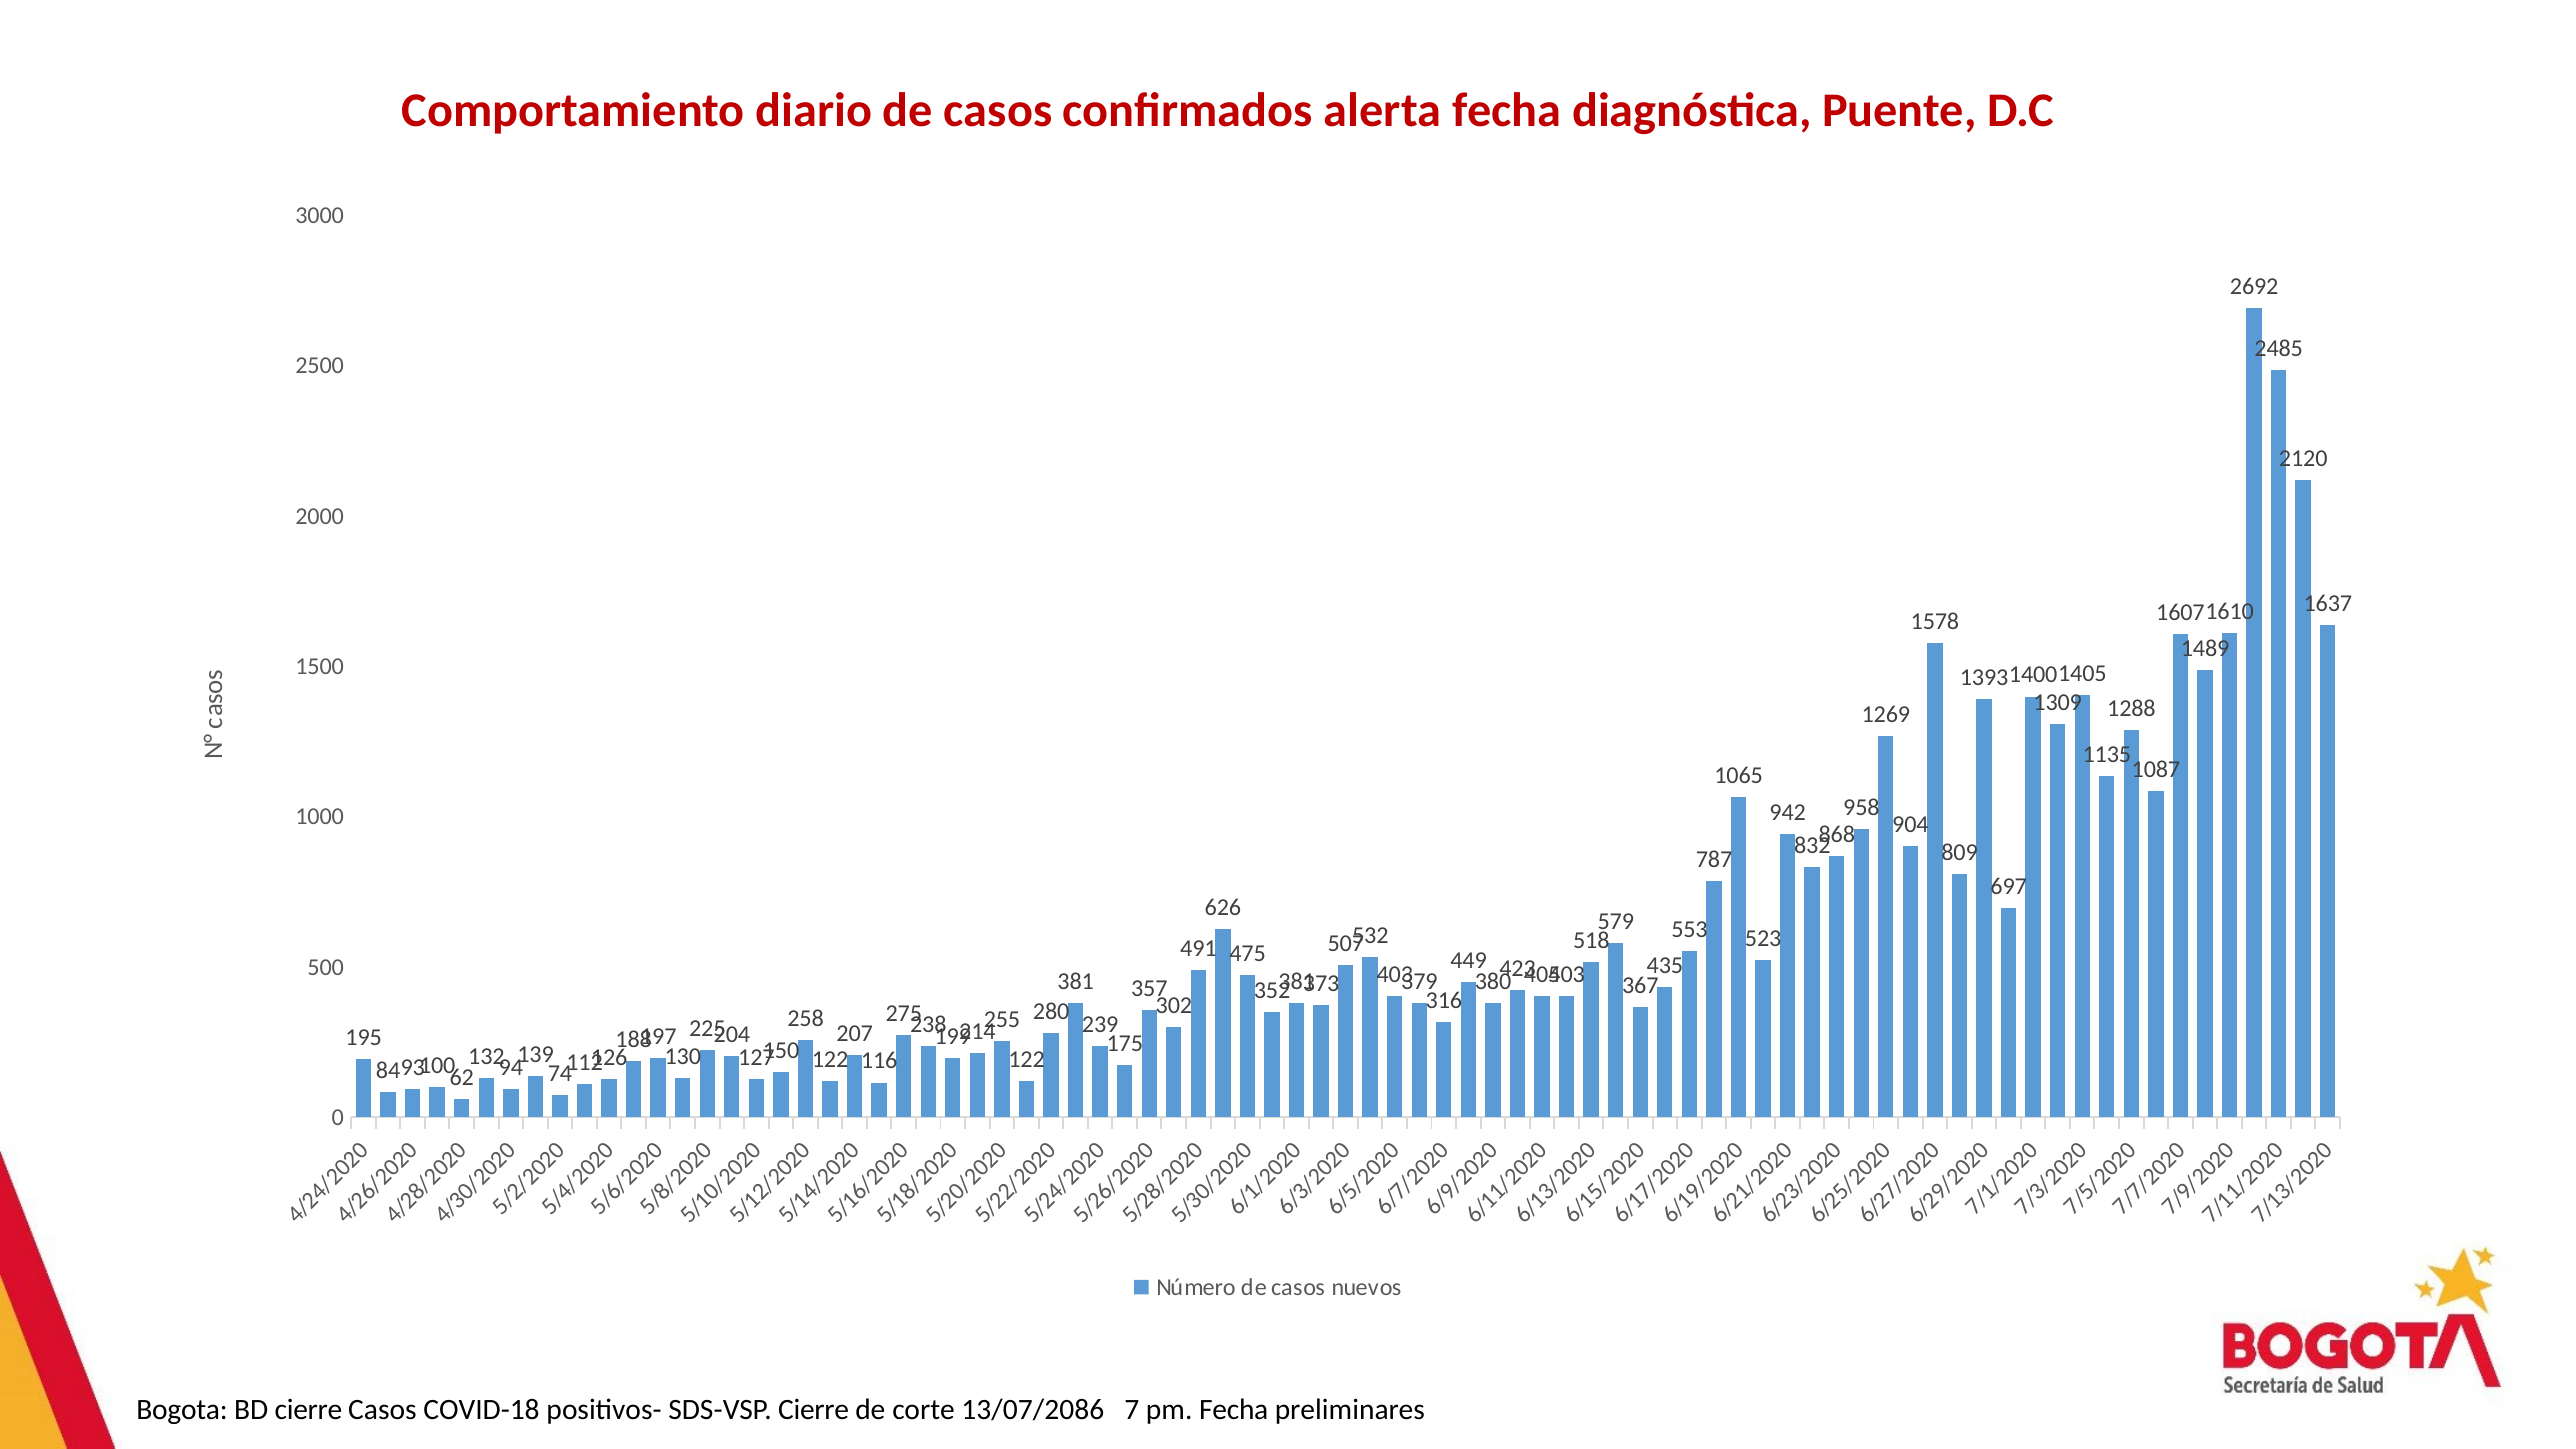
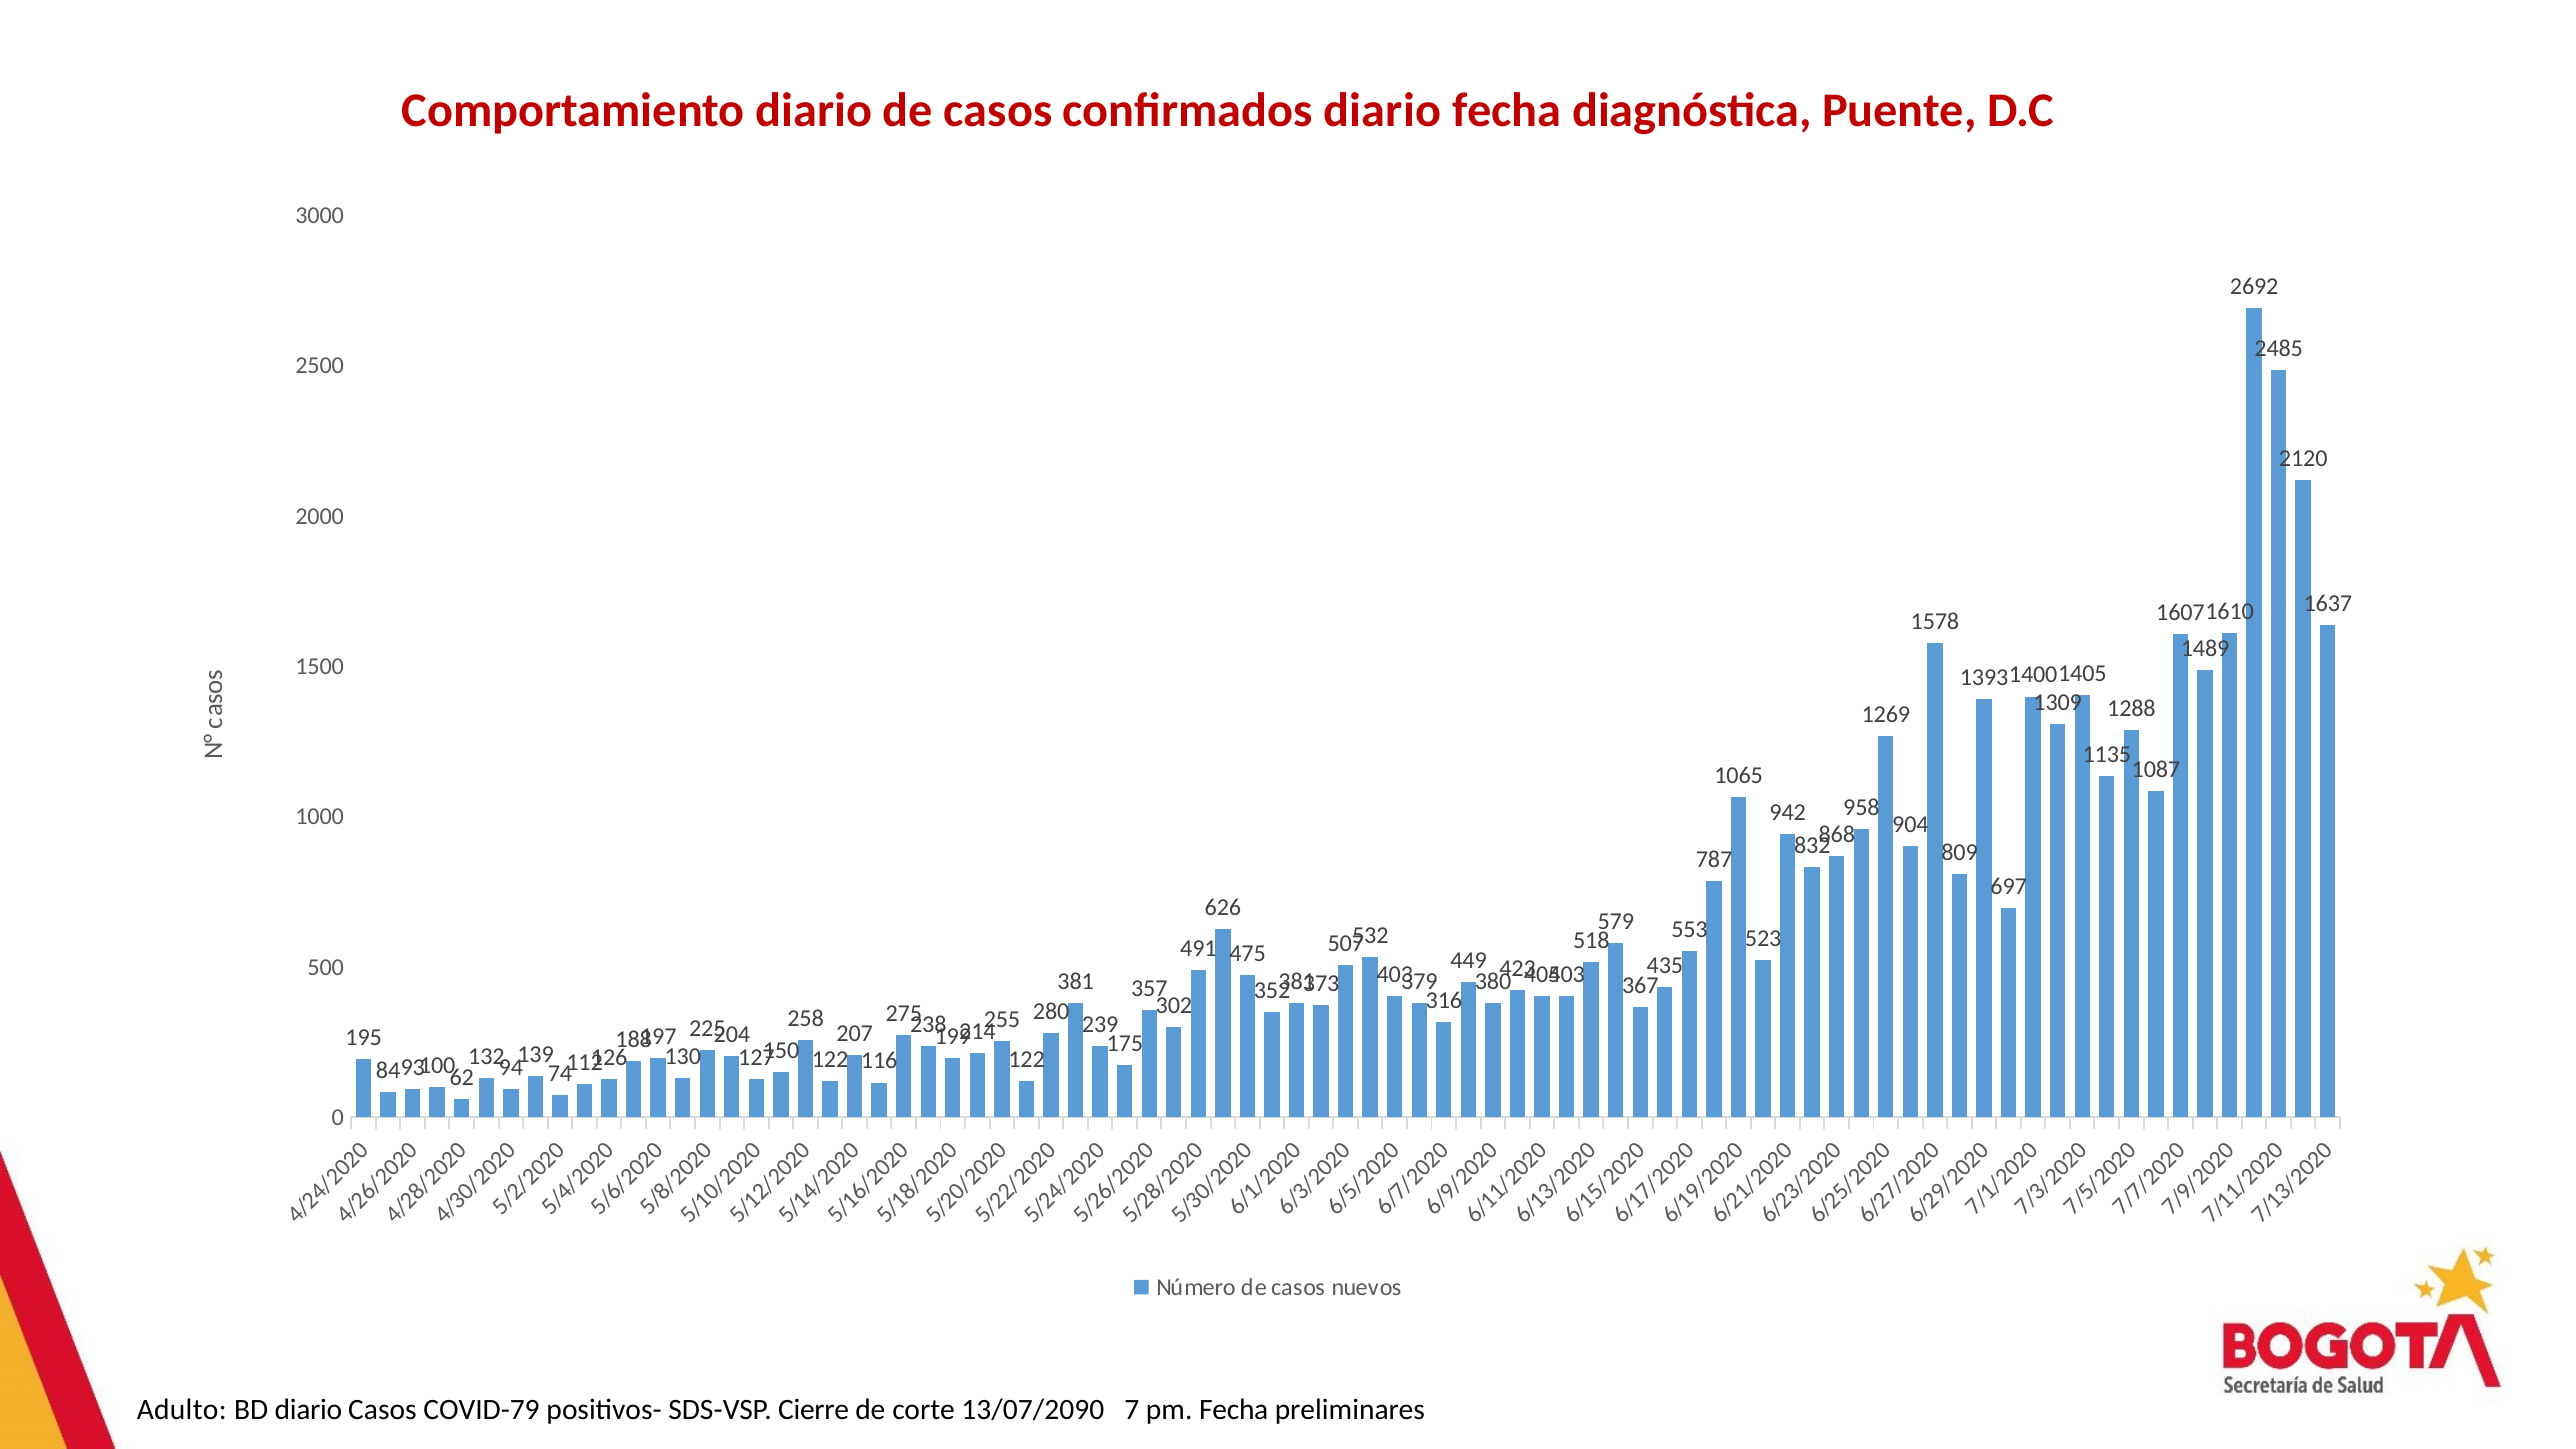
confirmados alerta: alerta -> diario (1383, 110)
Bogota: Bogota -> Adulto (182, 1410)
BD cierre: cierre -> diario (308, 1410)
COVID-18: COVID-18 -> COVID-79 (482, 1410)
13/07/2086: 13/07/2086 -> 13/07/2090 (1033, 1410)
